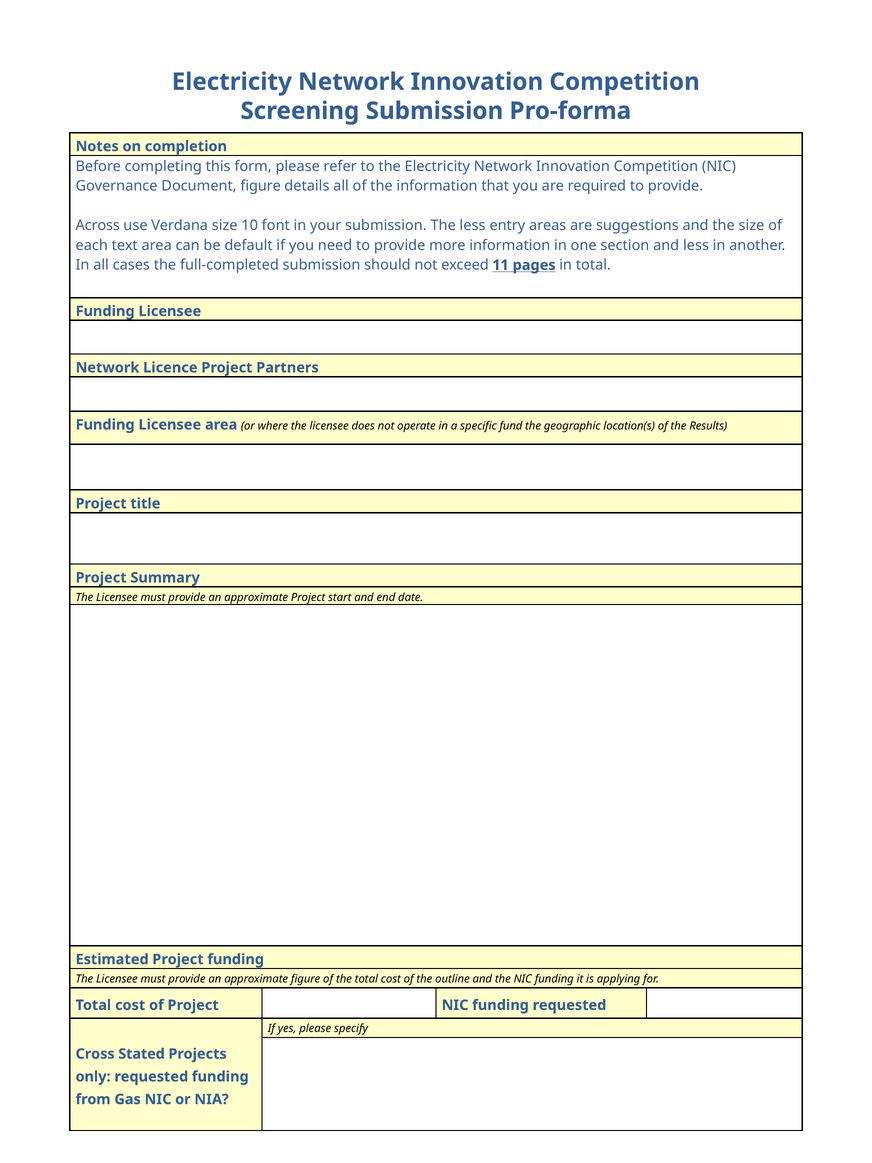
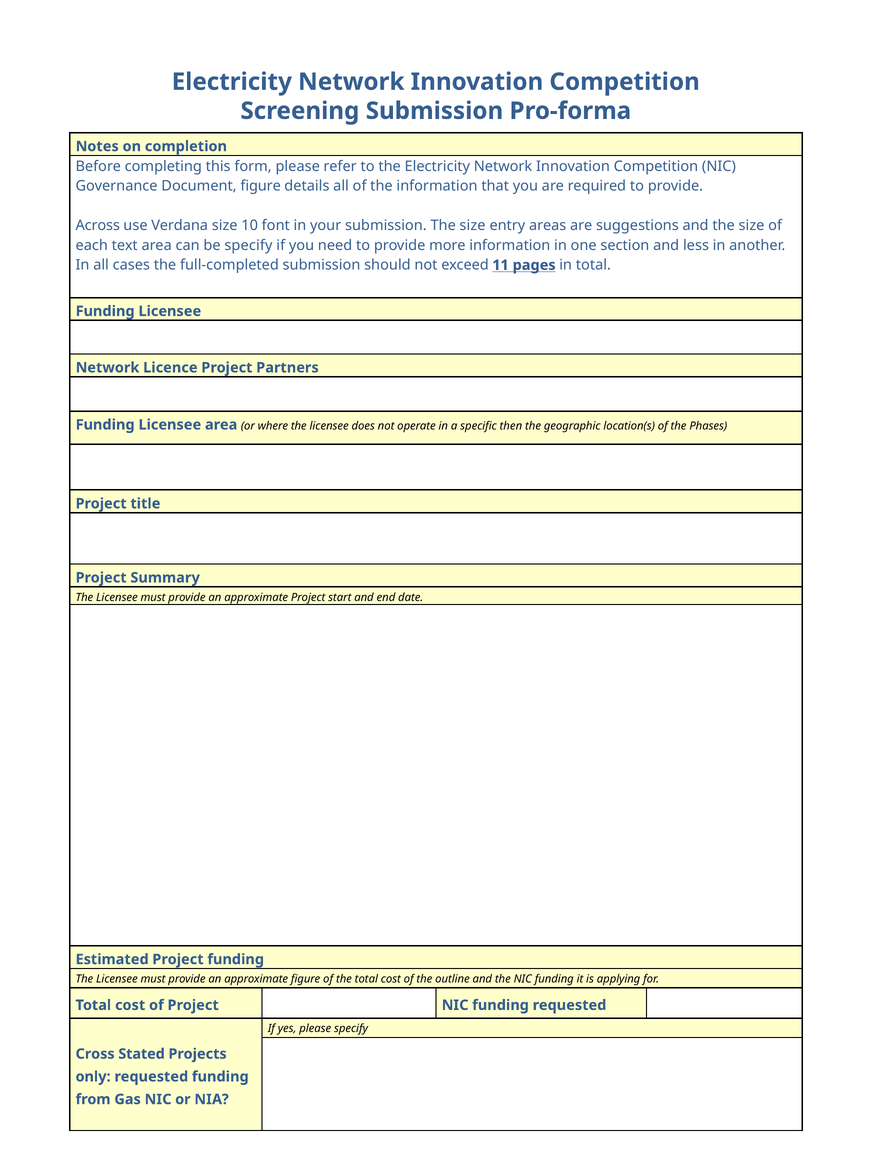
submission The less: less -> size (473, 225)
be default: default -> specify (248, 245)
fund: fund -> then (511, 426)
Results: Results -> Phases (708, 426)
